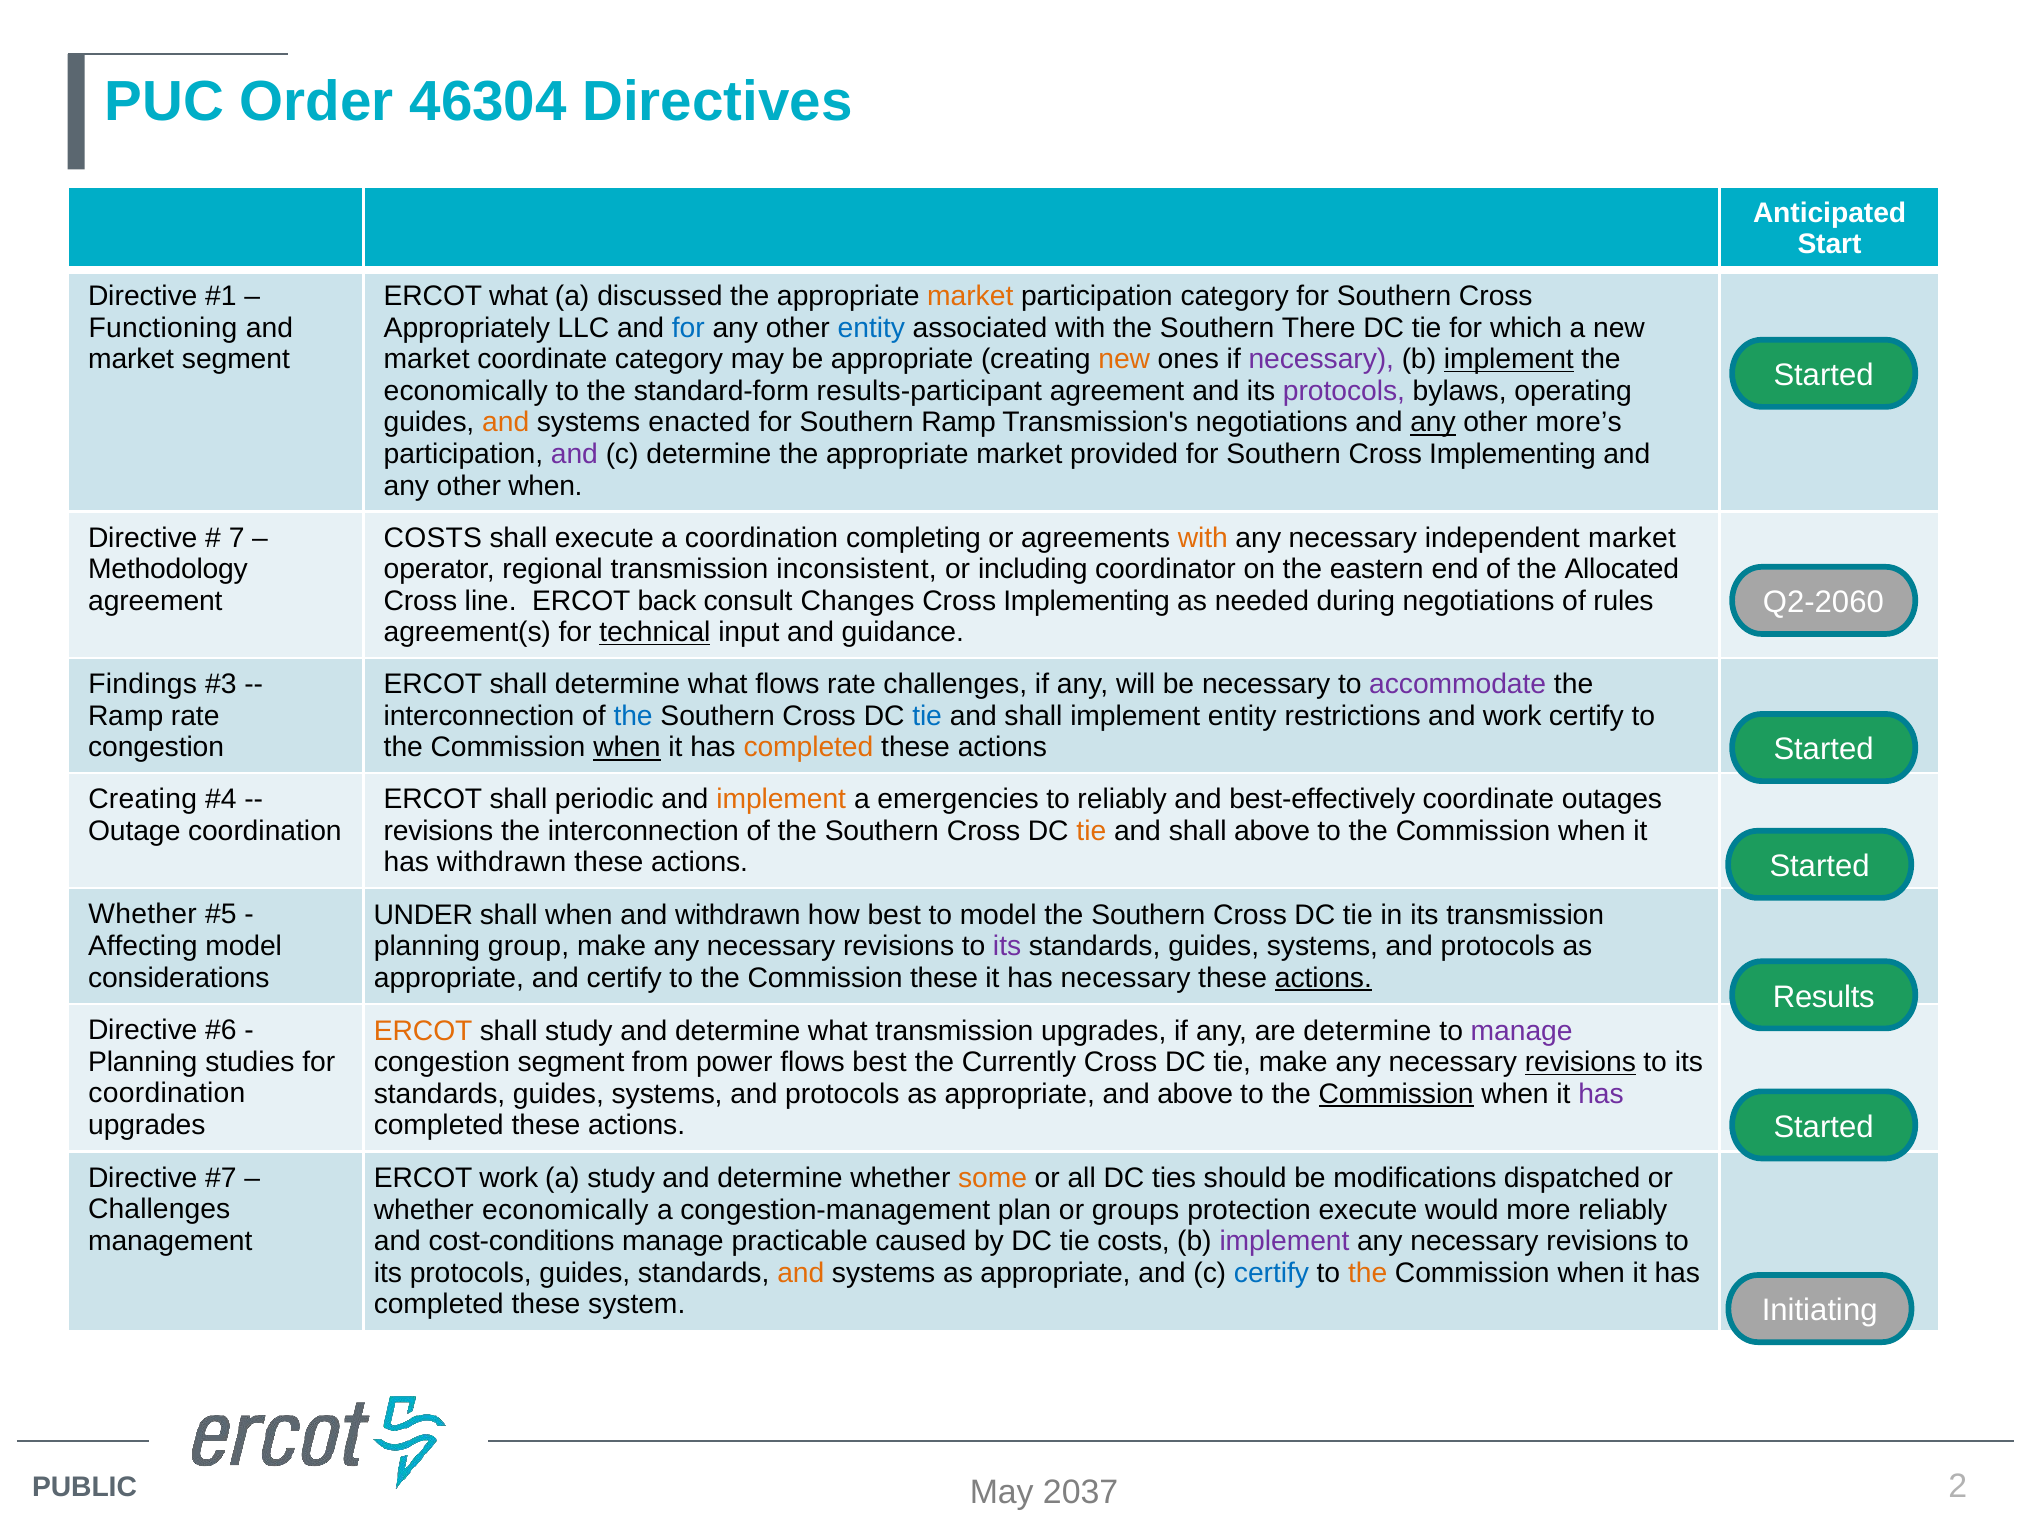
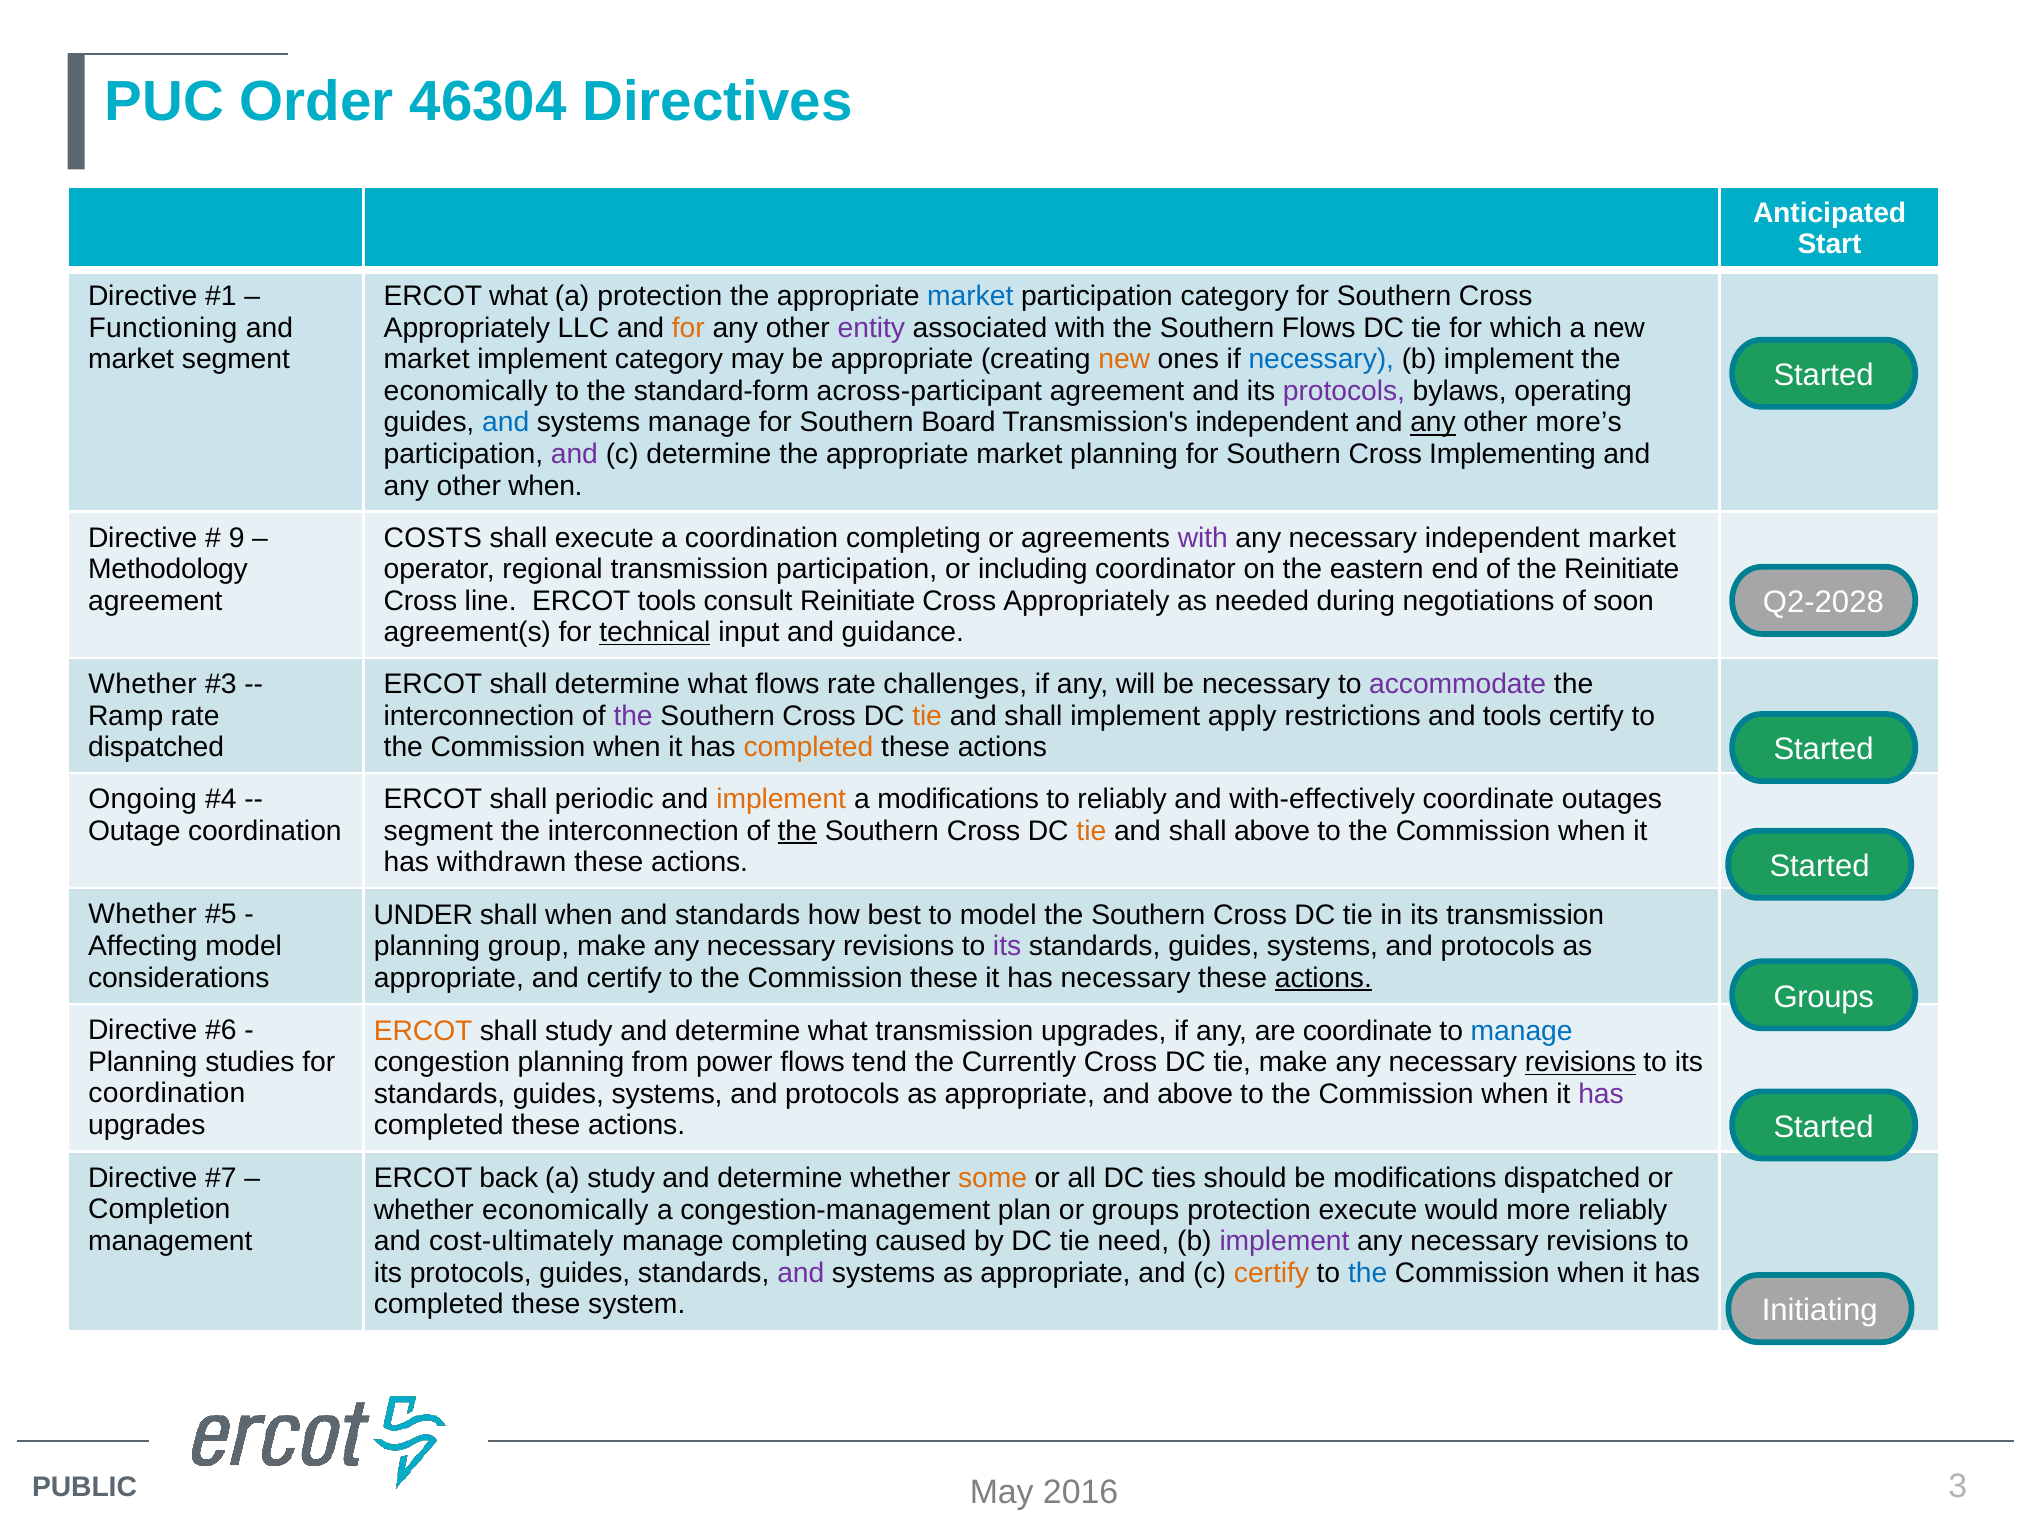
a discussed: discussed -> protection (660, 296)
market colour: orange -> blue (970, 296)
for colour: blue -> orange (688, 328)
entity colour: blue -> purple (871, 328)
Southern There: There -> Flows (1319, 328)
market coordinate: coordinate -> implement (542, 359)
necessary colour: purple -> blue (1321, 359)
implement underline: present -> none (1509, 359)
results-participant: results-participant -> across-participant (929, 391)
and colour: orange -> blue (506, 422)
systems enacted: enacted -> manage (699, 422)
Southern Ramp: Ramp -> Board (959, 422)
Transmission's negotiations: negotiations -> independent (1272, 422)
market provided: provided -> planning (1124, 454)
7: 7 -> 9 (237, 538)
with colour: orange -> purple (1203, 538)
transmission inconsistent: inconsistent -> participation (857, 569)
the Allocated: Allocated -> Reinitiate (1622, 569)
ERCOT back: back -> tools (667, 601)
consult Changes: Changes -> Reinitiate (858, 601)
Implementing: Implementing -> Appropriately (1086, 601)
rules: rules -> soon (1624, 601)
Q2-2060: Q2-2060 -> Q2-2028 (1823, 602)
Findings: Findings -> Whether (143, 684)
the colour: blue -> purple (633, 716)
tie colour: blue -> orange (927, 716)
implement entity: entity -> apply (1242, 716)
and work: work -> tools (1512, 716)
congestion: congestion -> dispatched (156, 747)
when underline: present -> none (627, 747)
Creating: Creating -> Ongoing (143, 799)
a emergencies: emergencies -> modifications (958, 799)
best-effectively: best-effectively -> with-effectively (1322, 799)
revisions: revisions -> segment (438, 831)
the underline: none -> present (797, 831)
and withdrawn: withdrawn -> standards (738, 915)
Results: Results -> Groups (1824, 997)
are determine: determine -> coordinate (1368, 1031)
manage colour: purple -> blue (1522, 1031)
congestion segment: segment -> planning (571, 1062)
flows best: best -> tend (880, 1062)
Commission underline: present -> none (1396, 1094)
ERCOT work: work -> back (509, 1178)
Challenges: Challenges -> Completion (159, 1209)
cost-conditions: cost-conditions -> cost-ultimately (521, 1241)
manage practicable: practicable -> completing (800, 1241)
tie costs: costs -> need (1133, 1241)
and colour: orange -> purple (801, 1273)
certify colour: blue -> orange (1271, 1273)
the colour: orange -> blue (1368, 1273)
2: 2 -> 3 (1958, 1486)
2037: 2037 -> 2016 (1081, 1492)
